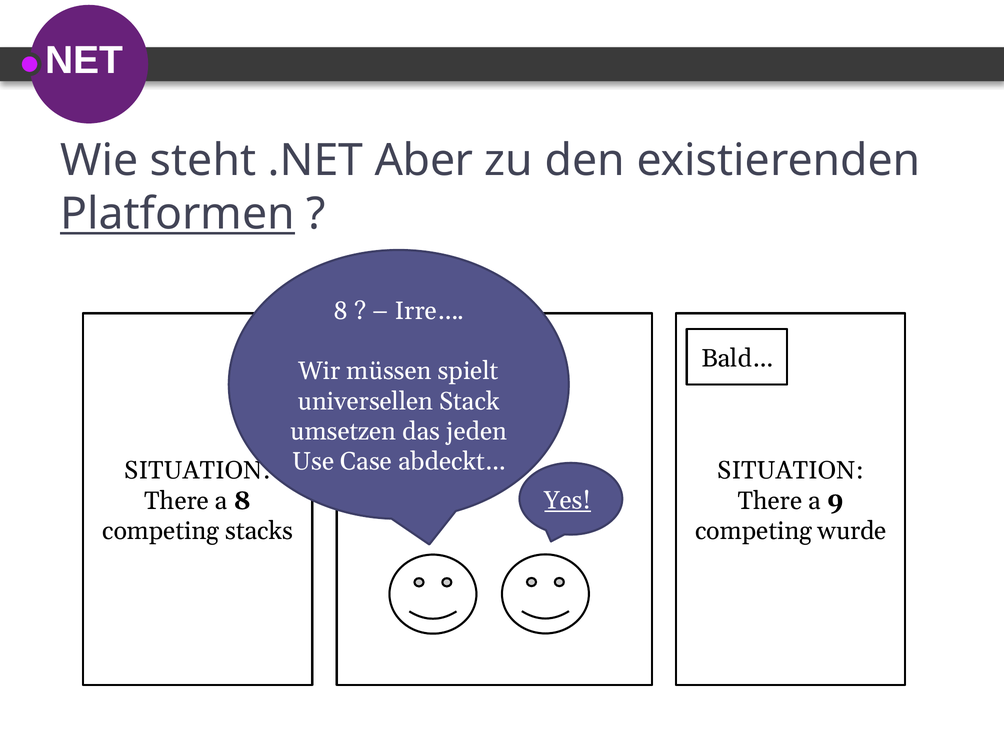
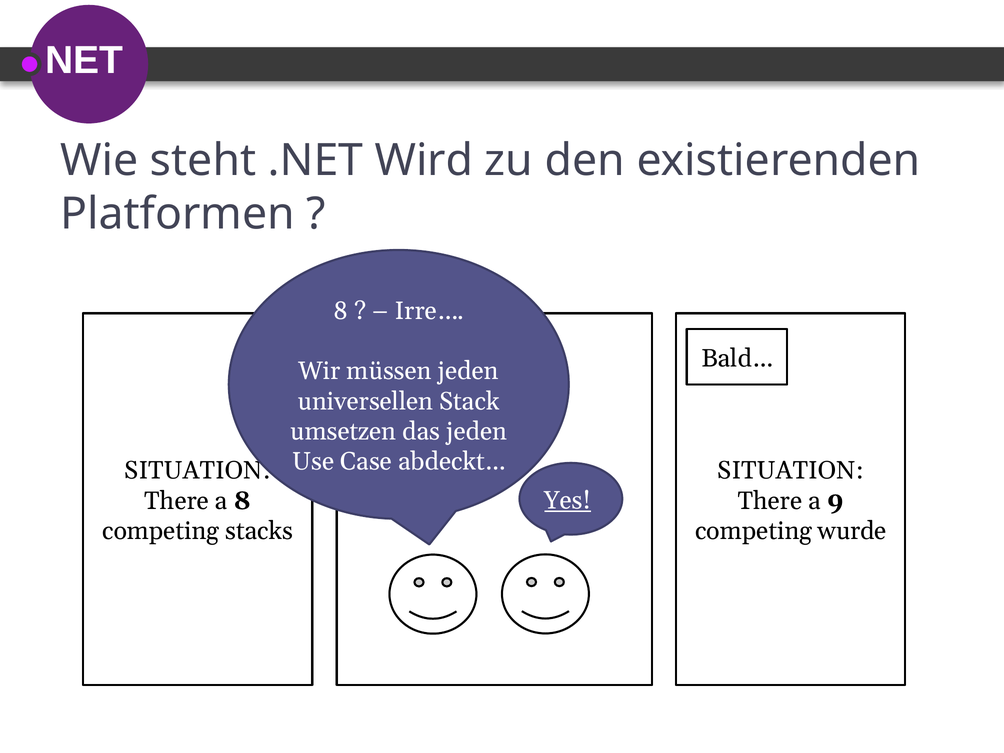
Aber: Aber -> Wird (424, 160)
Platformen underline: present -> none (177, 214)
müssen spielt: spielt -> jeden (468, 371)
